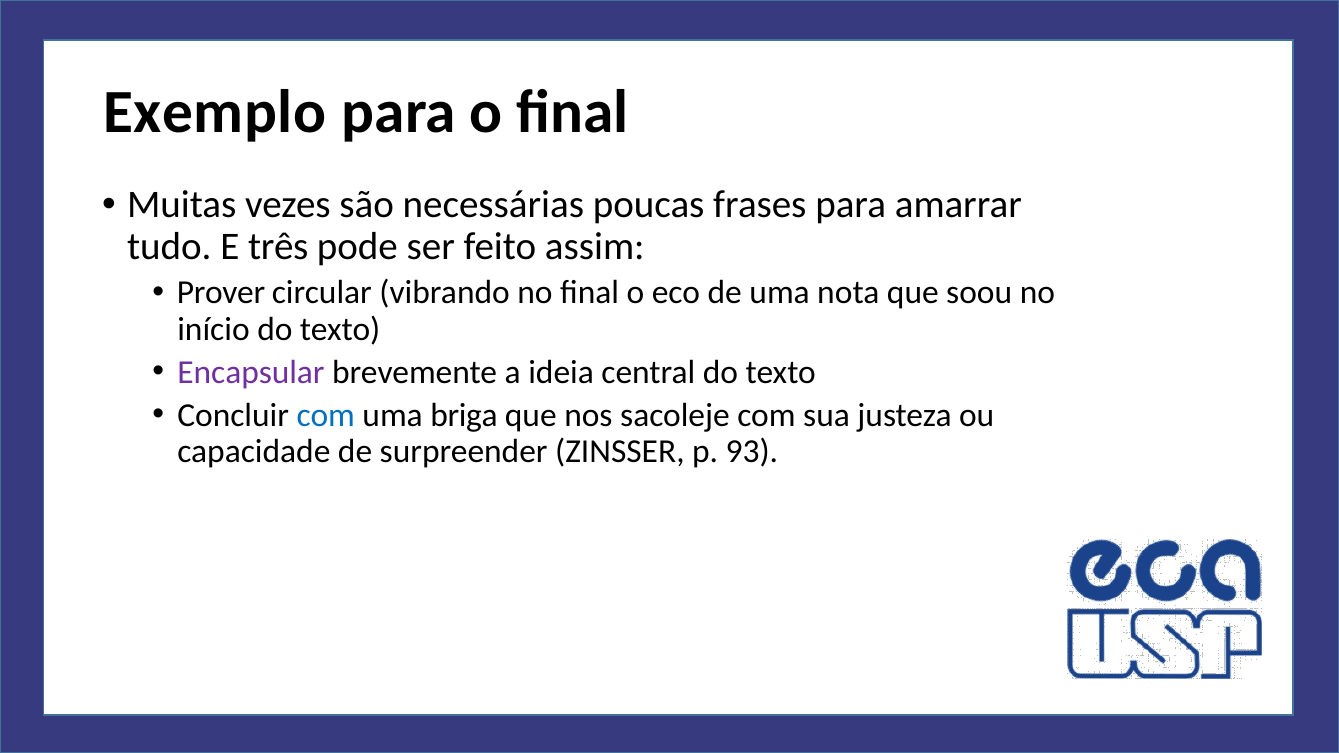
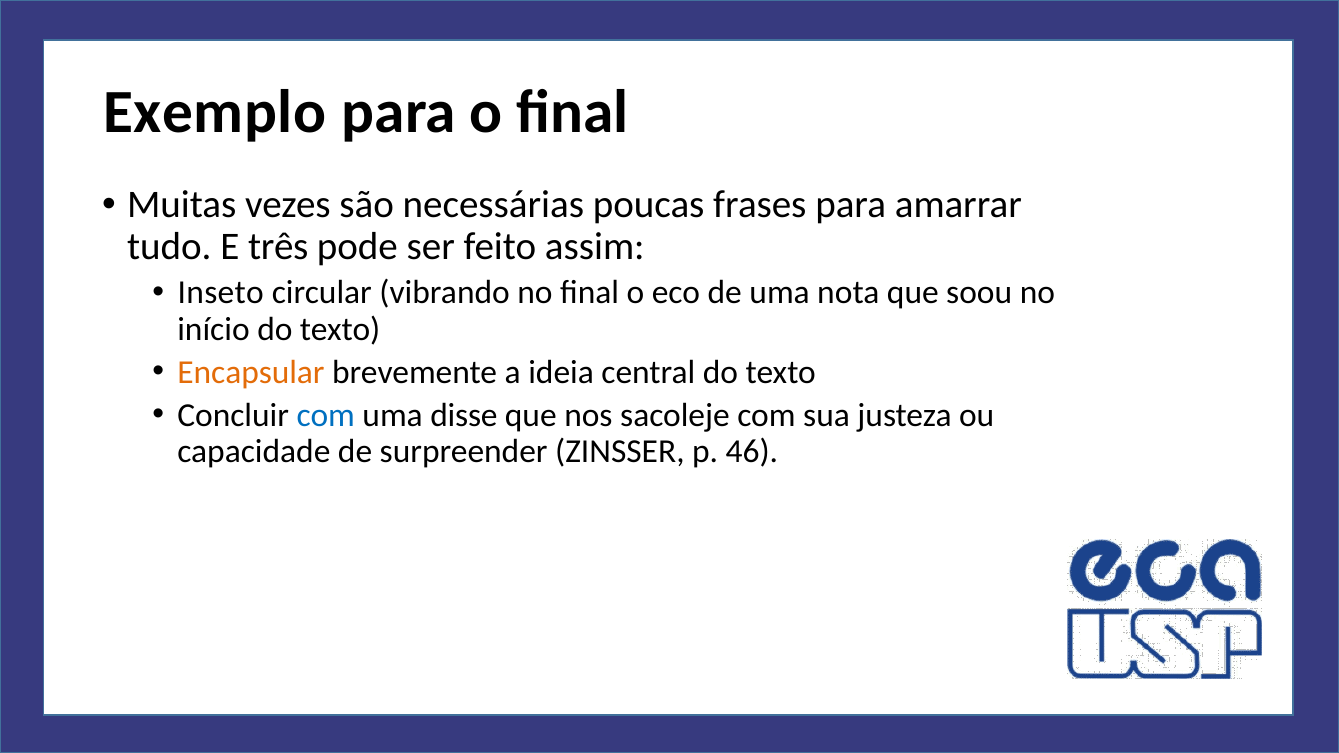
Prover: Prover -> Inseto (221, 293)
Encapsular colour: purple -> orange (251, 372)
briga: briga -> disse (464, 415)
93: 93 -> 46 (752, 451)
